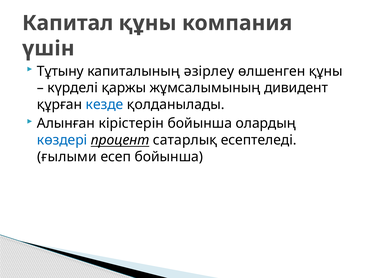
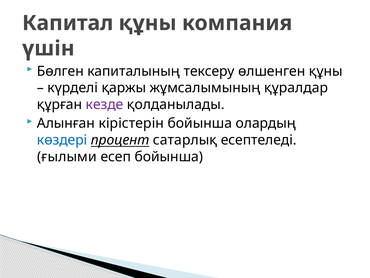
Тұтыну: Тұтыну -> Бөлген (60, 71)
әзірлеу: әзірлеу -> тексеру (209, 71)
дивидент: дивидент -> құралдар (296, 88)
кезде colour: blue -> purple (105, 104)
